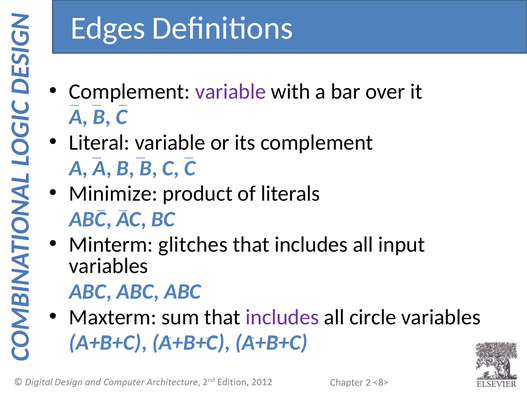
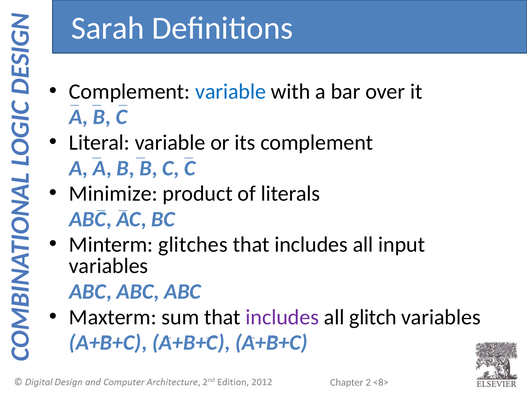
Edges: Edges -> Sarah (108, 28)
variable colour: purple -> blue (231, 92)
circle: circle -> glitch (373, 317)
